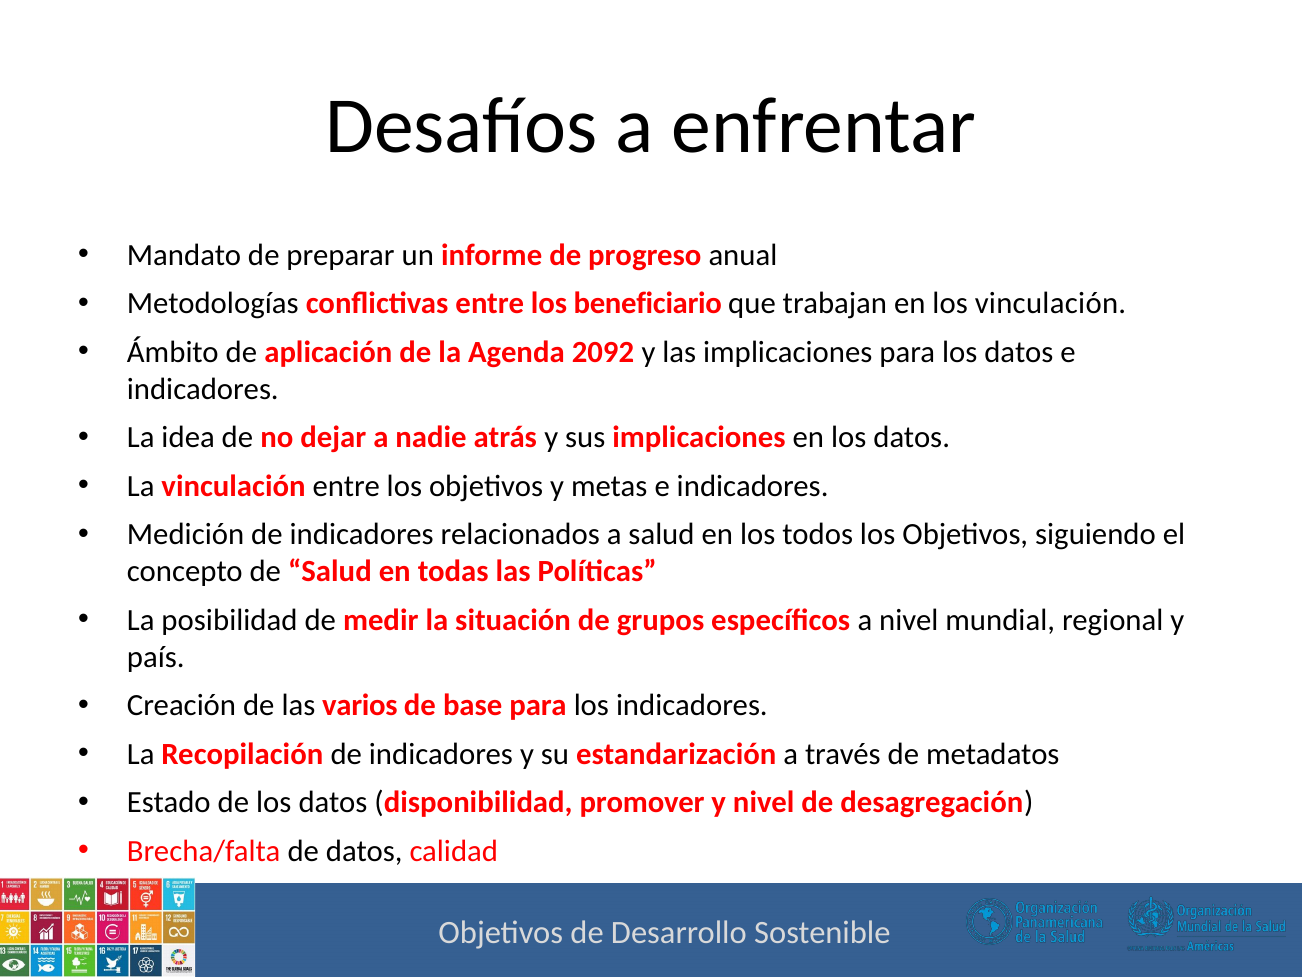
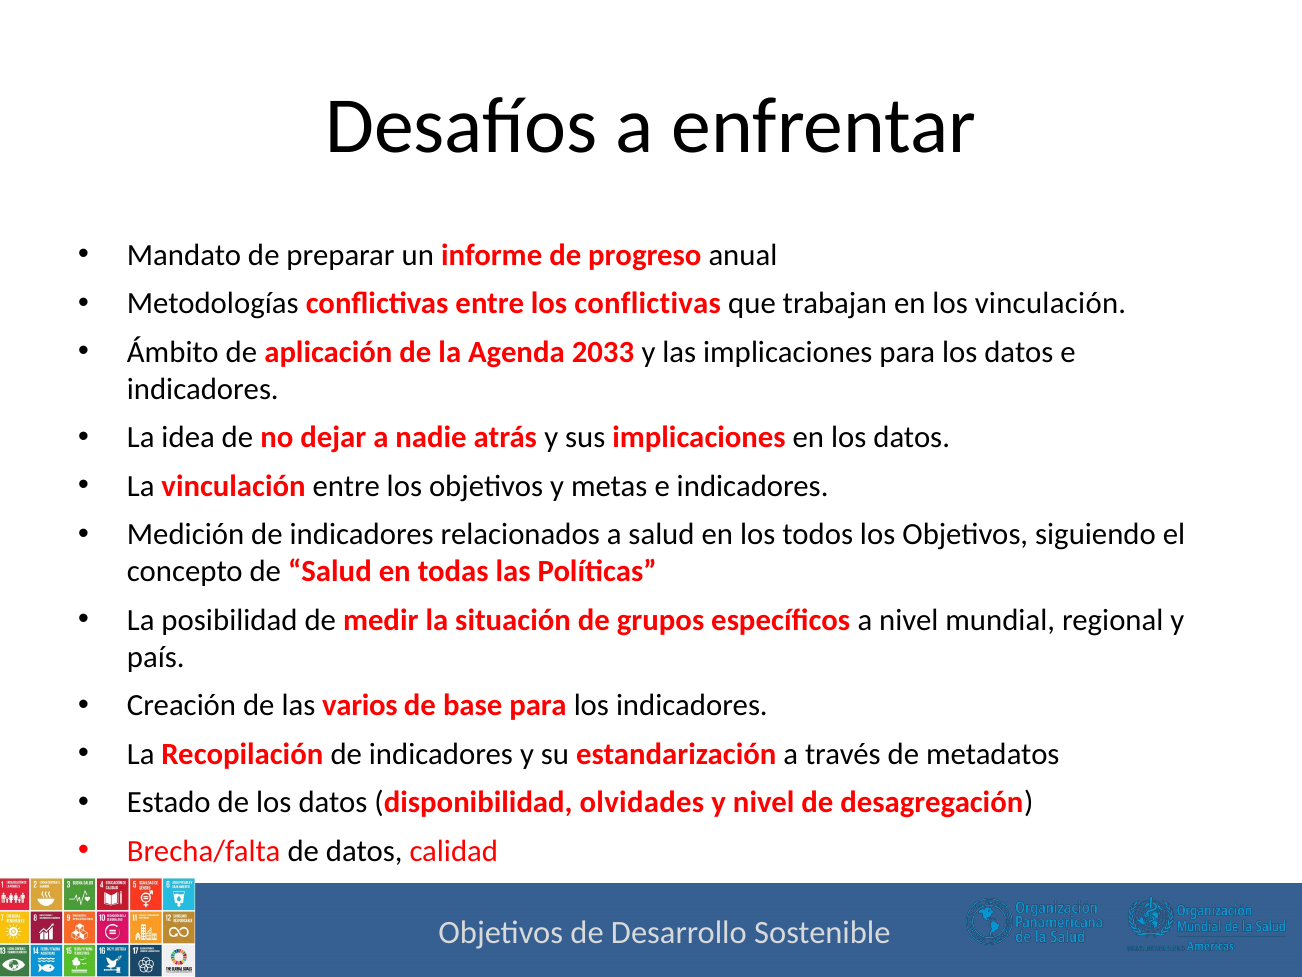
los beneficiario: beneficiario -> conflictivas (648, 303)
2092: 2092 -> 2033 (603, 352)
promover: promover -> olvidades (642, 802)
